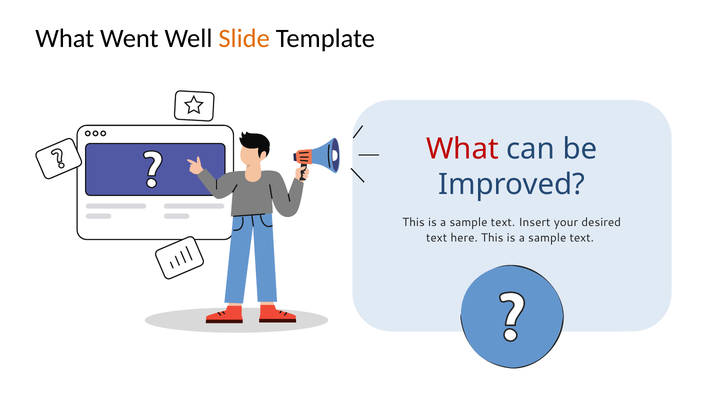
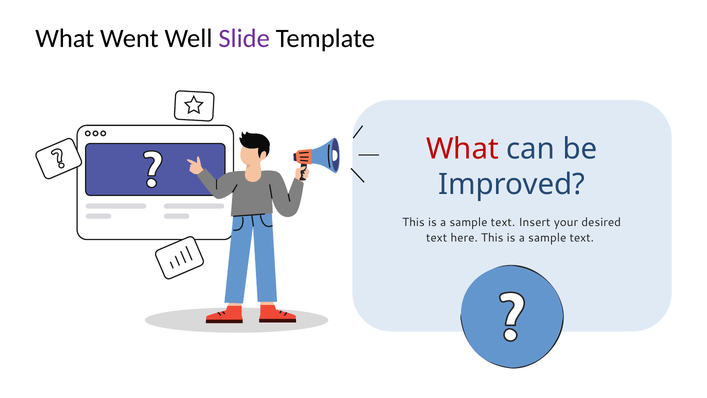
Slide colour: orange -> purple (244, 38)
